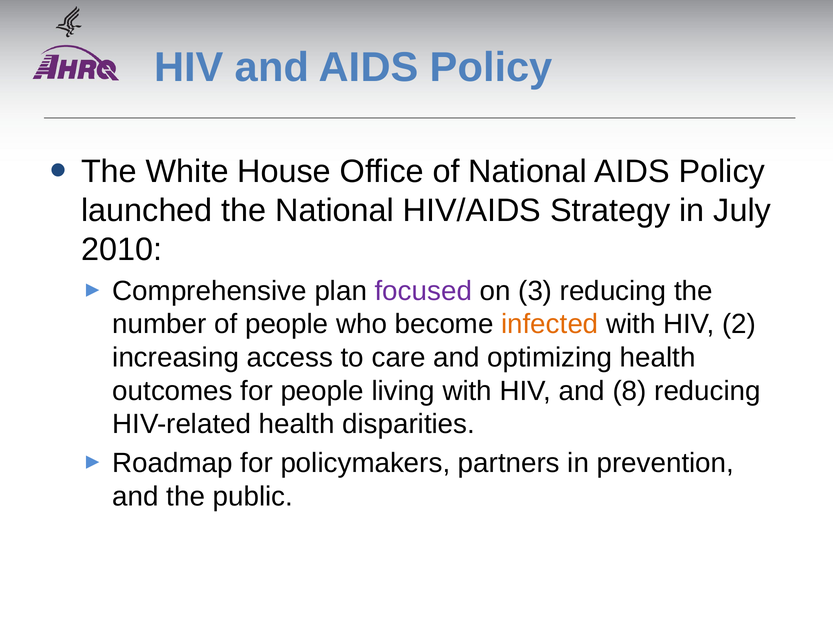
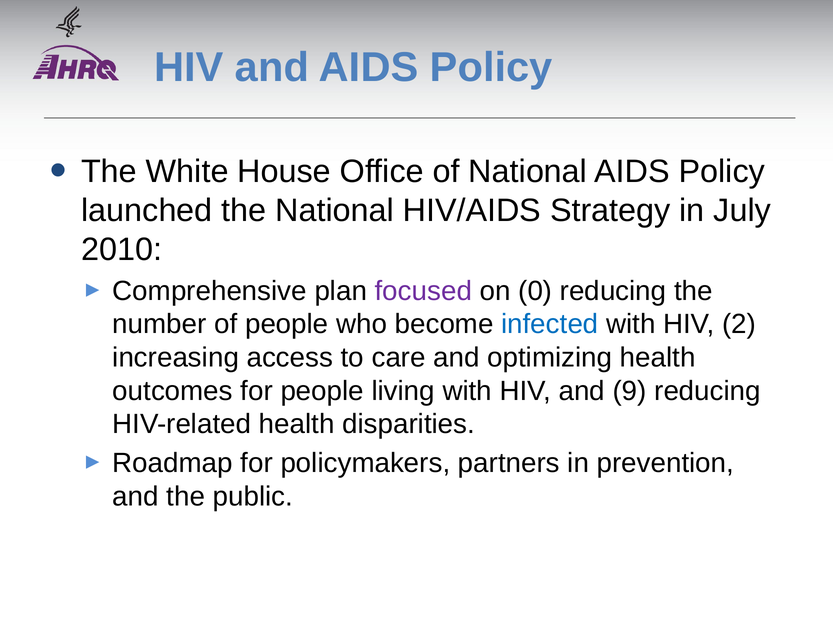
3: 3 -> 0 (535, 291)
infected colour: orange -> blue (550, 324)
8: 8 -> 9 (630, 391)
